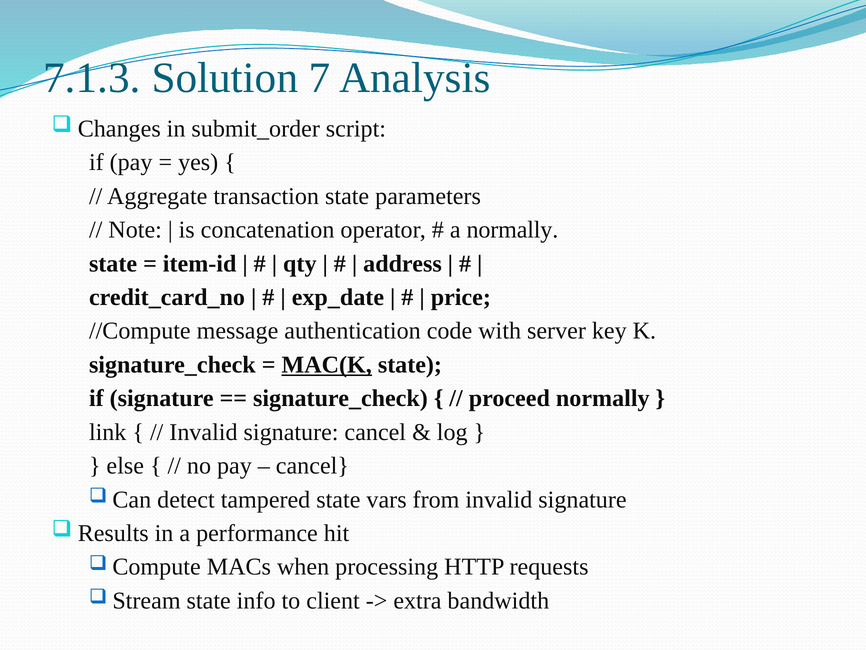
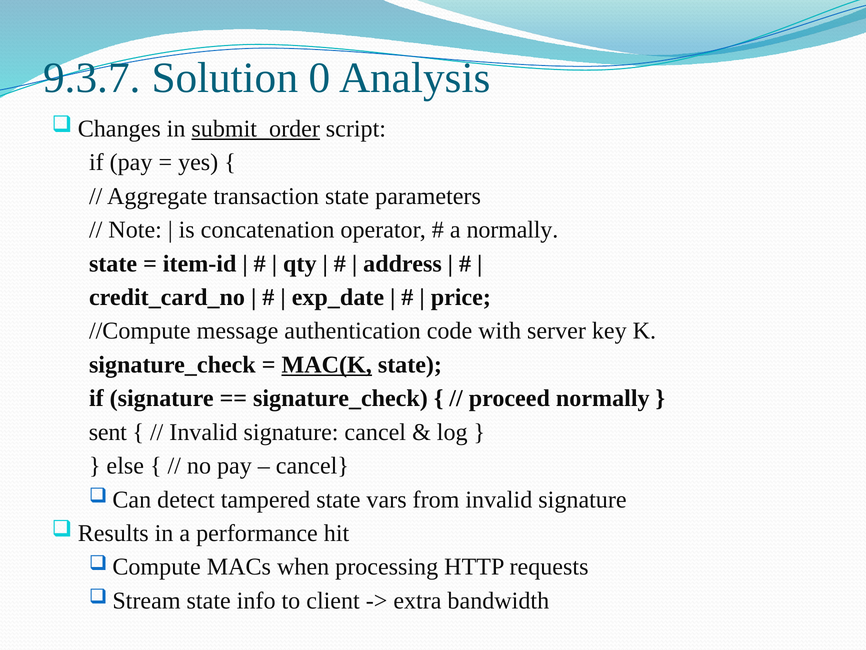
7.1.3: 7.1.3 -> 9.3.7 (92, 78)
7: 7 -> 0 (320, 78)
submit_order underline: none -> present (256, 129)
link: link -> sent (108, 432)
